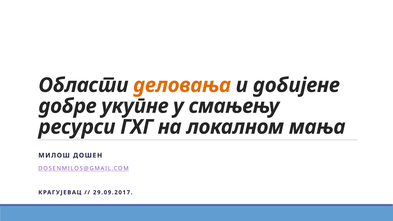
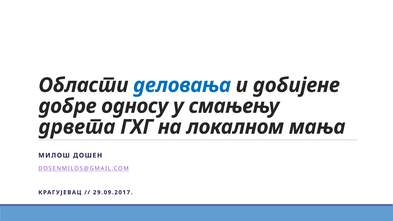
деловања colour: orange -> blue (182, 85)
укупне: укупне -> односу (135, 106)
ресурси: ресурси -> дрвета (77, 127)
